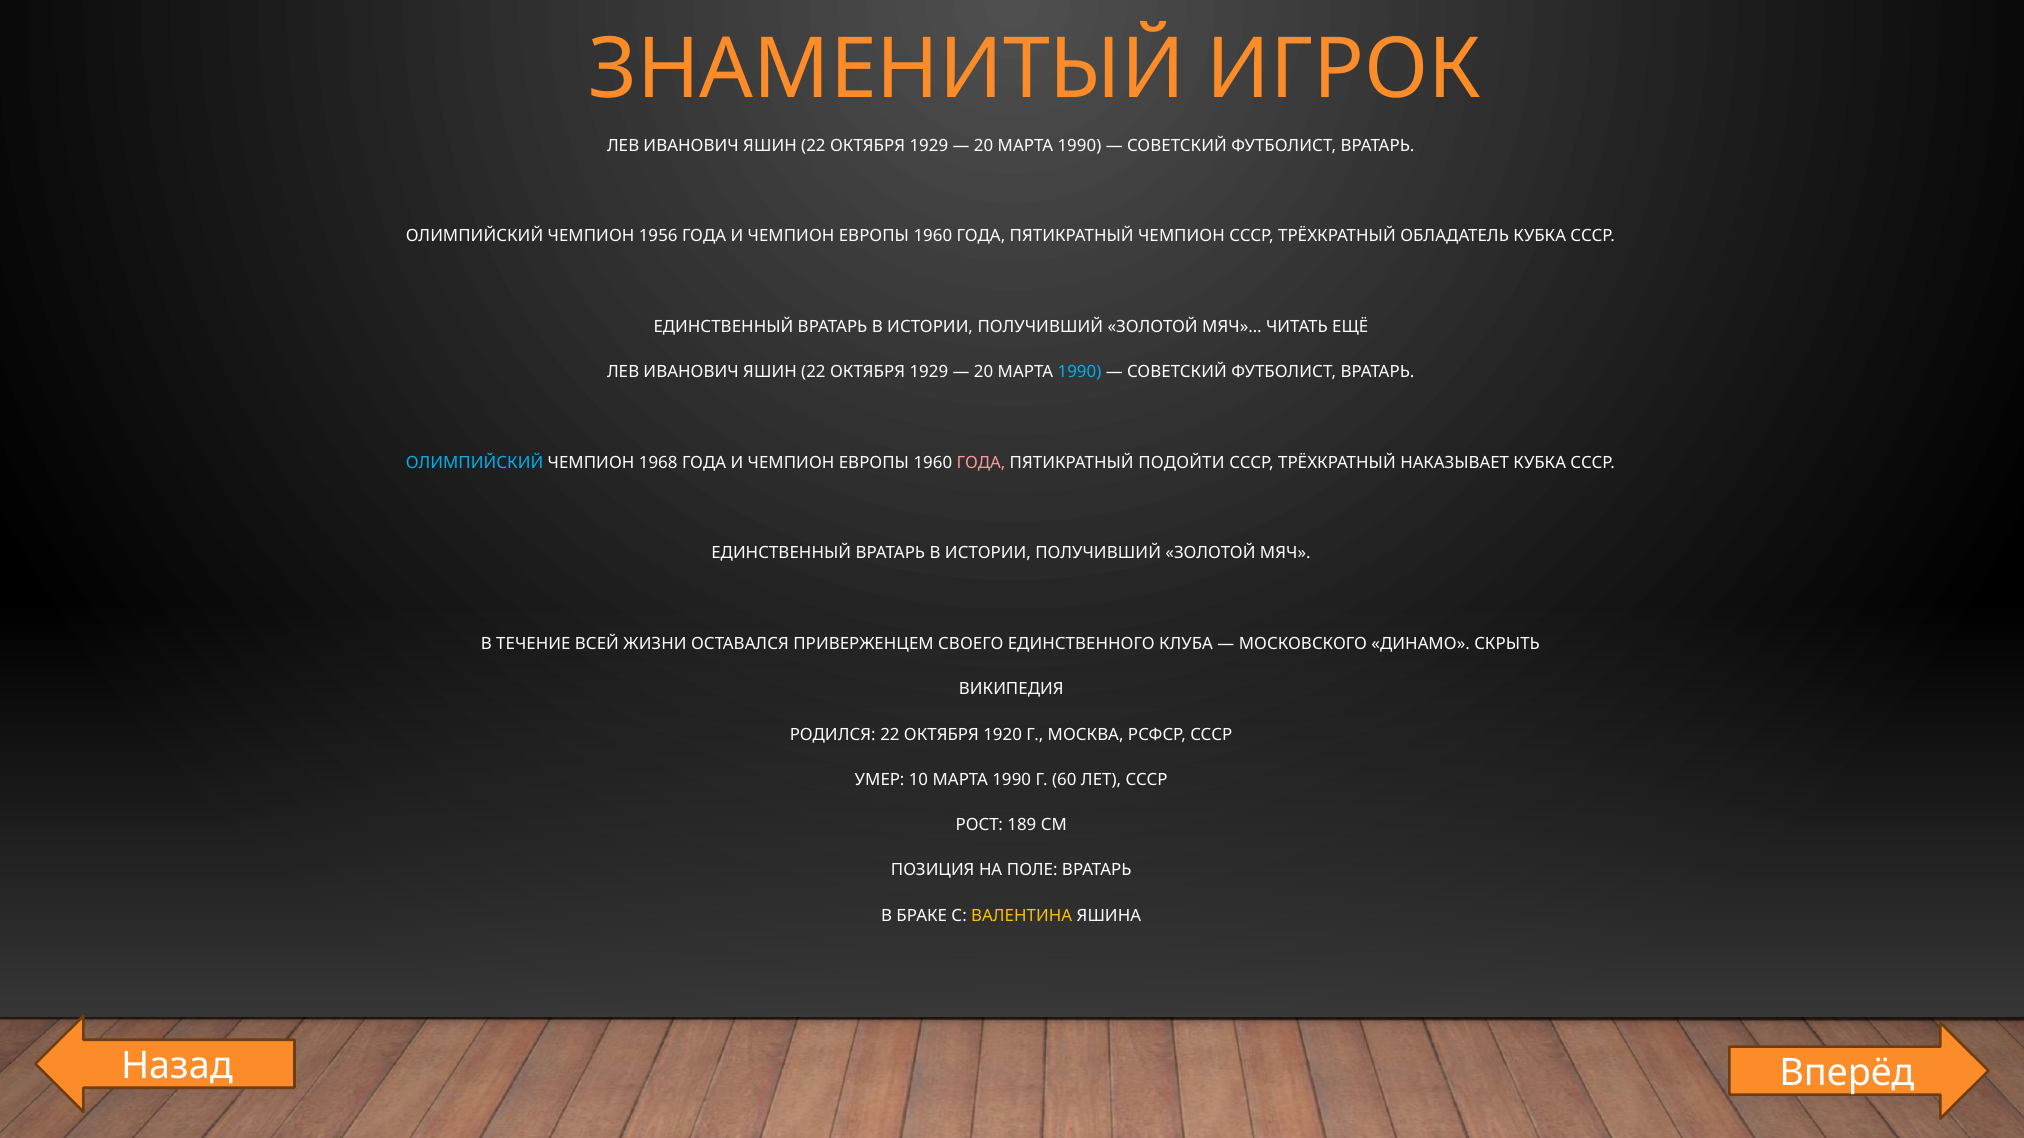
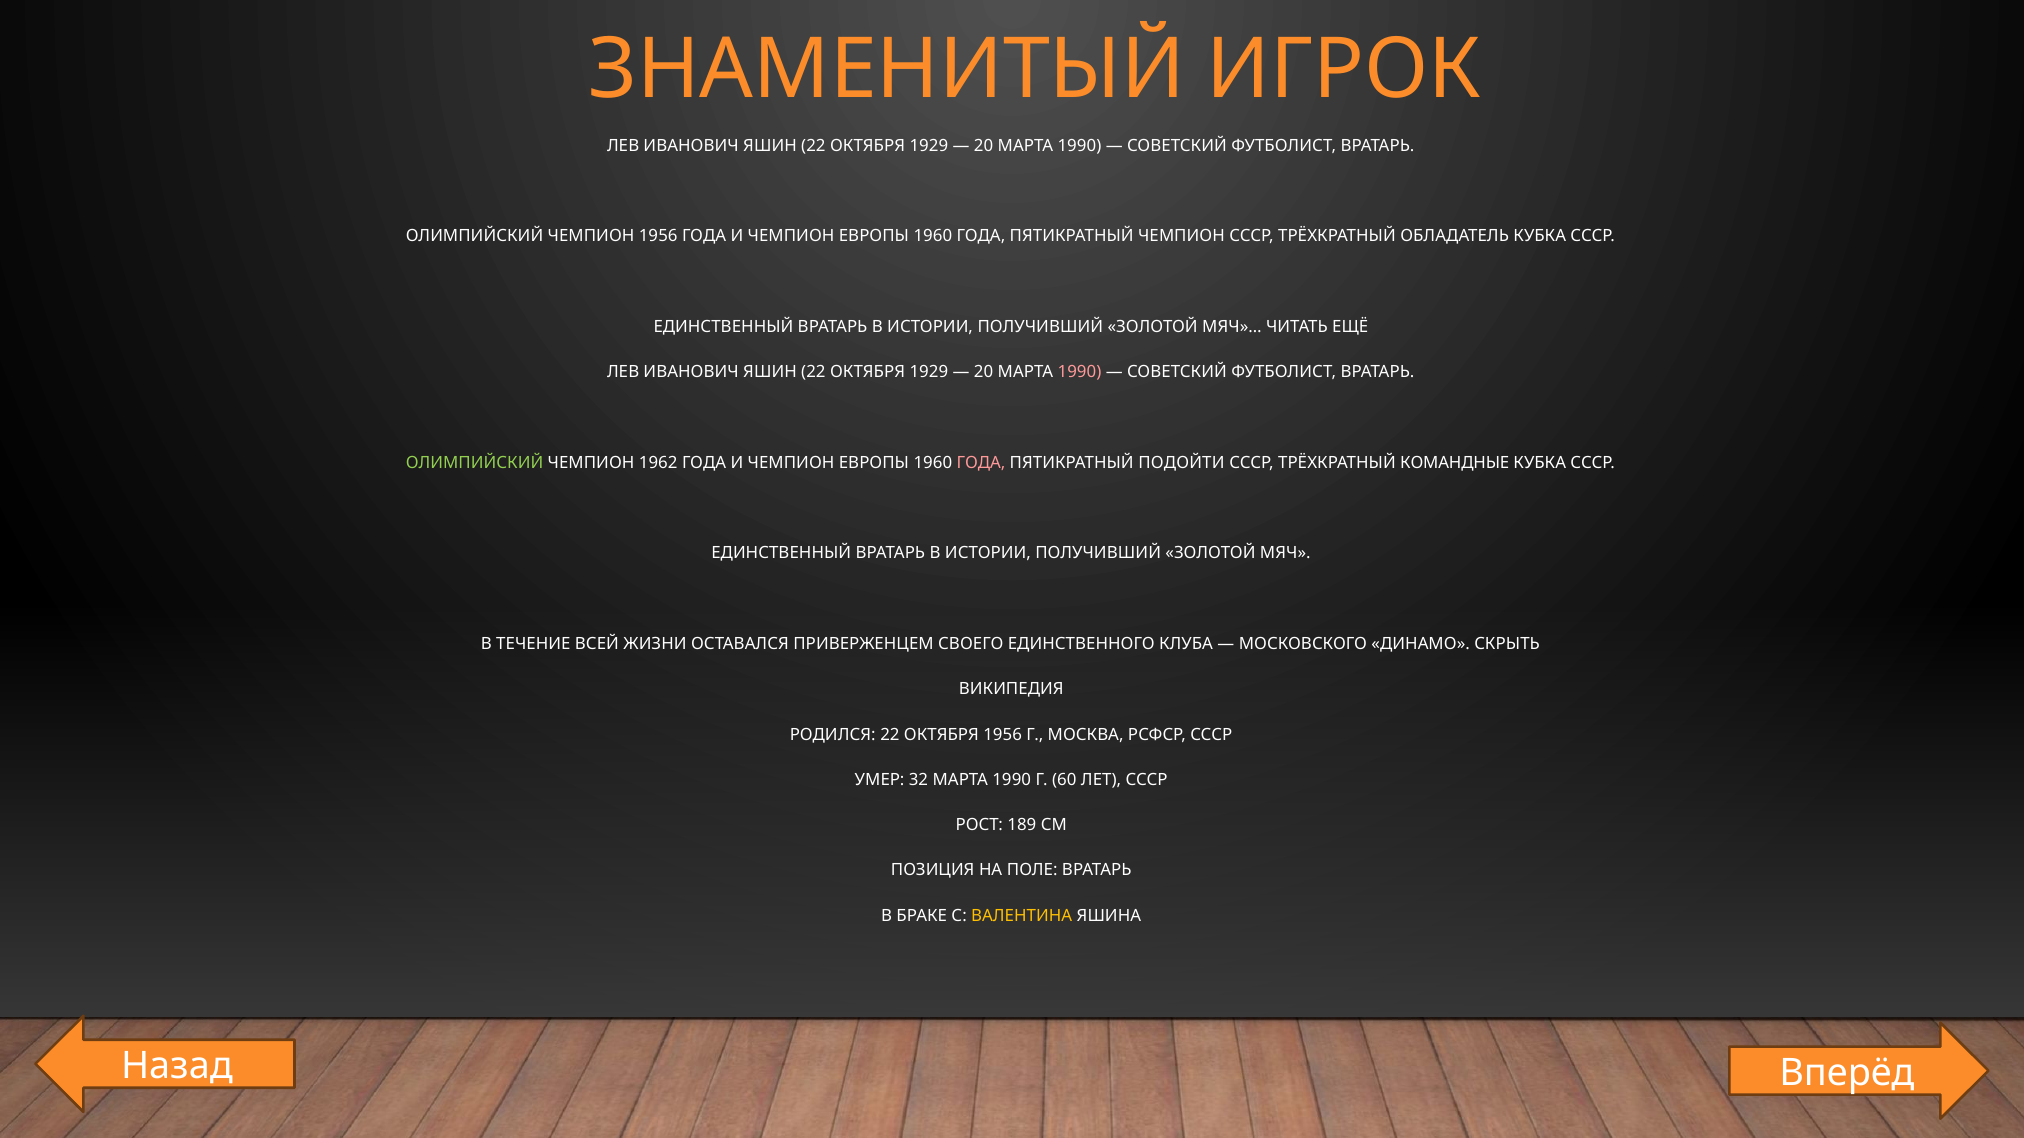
1990 colour: light blue -> pink (1079, 372)
ОЛИМПИЙСКИЙ colour: light blue -> light green (475, 463)
1968: 1968 -> 1962 (658, 463)
НАКАЗЫВАЕТ: НАКАЗЫВАЕТ -> КОМАНДНЫЕ (1455, 463)
ОКТЯБРЯ 1920: 1920 -> 1956 (1003, 735)
10: 10 -> 32 (918, 780)
